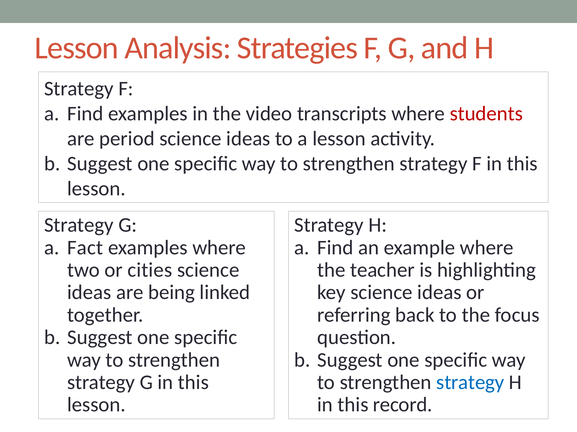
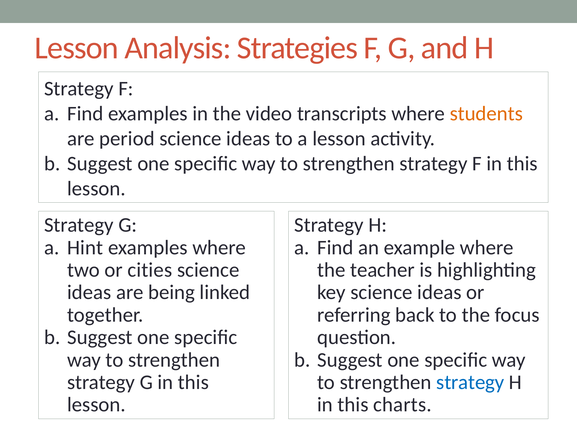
students colour: red -> orange (486, 114)
Fact: Fact -> Hint (85, 248)
record: record -> charts (402, 405)
